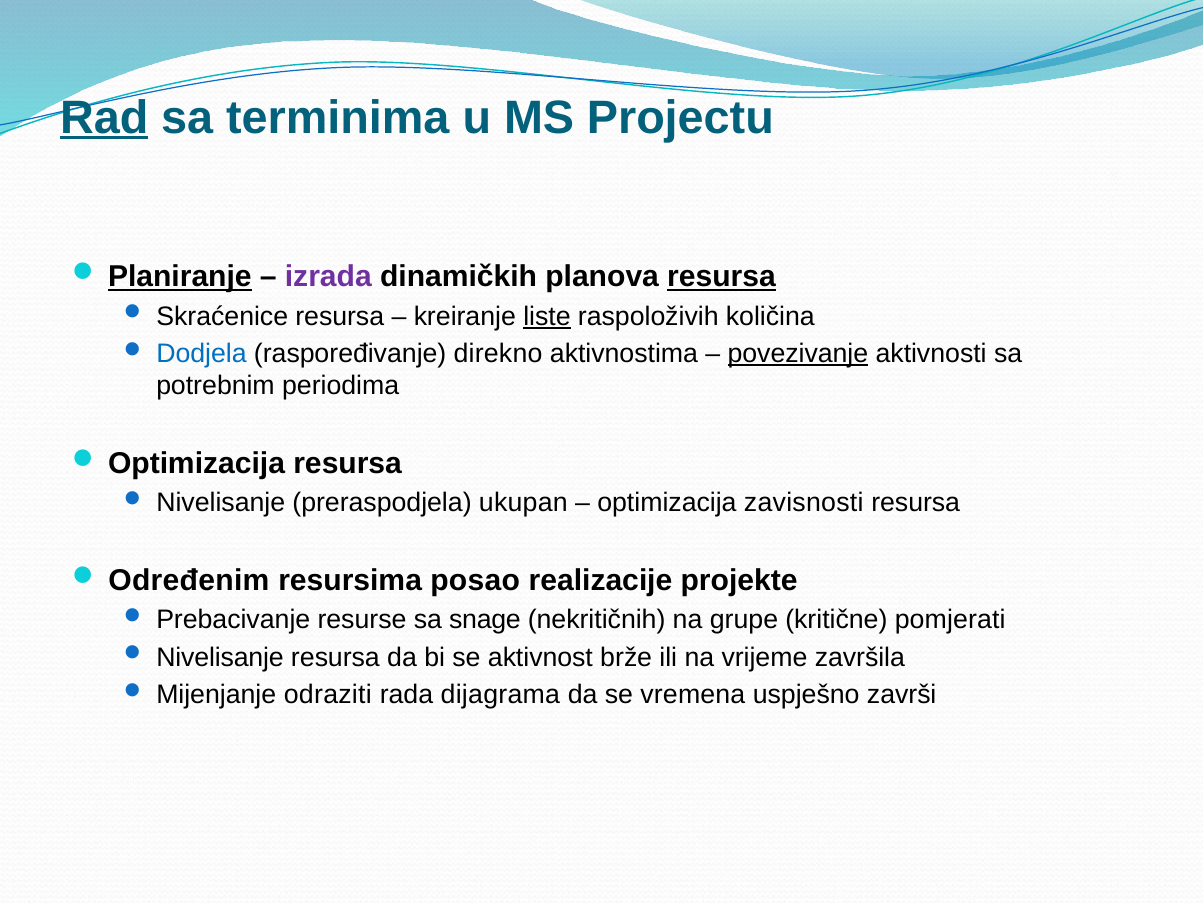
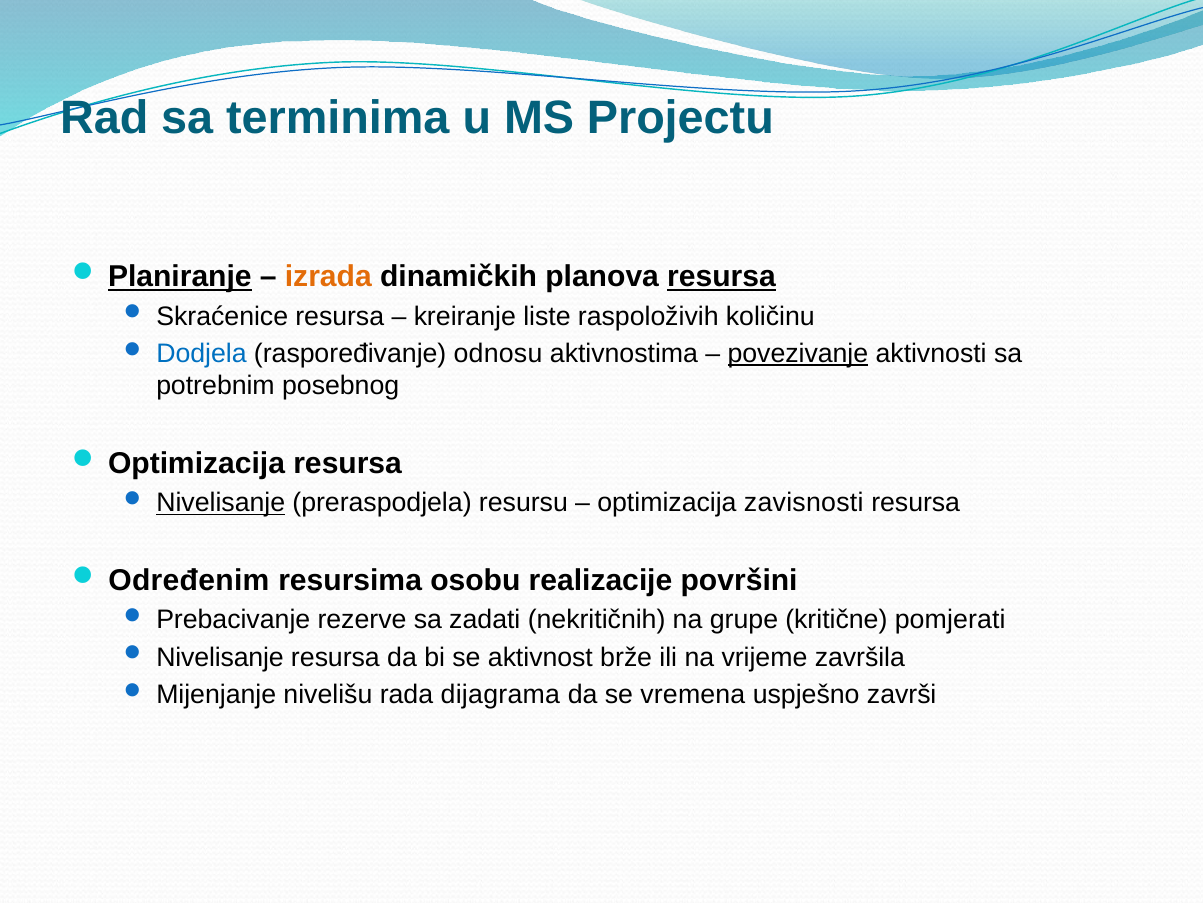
Rad underline: present -> none (104, 118)
izrada colour: purple -> orange (328, 277)
liste underline: present -> none (547, 316)
količina: količina -> količinu (770, 316)
direkno: direkno -> odnosu (498, 353)
periodima: periodima -> posebnog (341, 385)
Nivelisanje underline: none -> present (221, 502)
ukupan: ukupan -> resursu (523, 502)
posao: posao -> osobu (475, 580)
projekte: projekte -> površini (739, 580)
resurse: resurse -> rezerve (362, 619)
snage: snage -> zadati (485, 619)
odraziti: odraziti -> nivelišu (328, 694)
